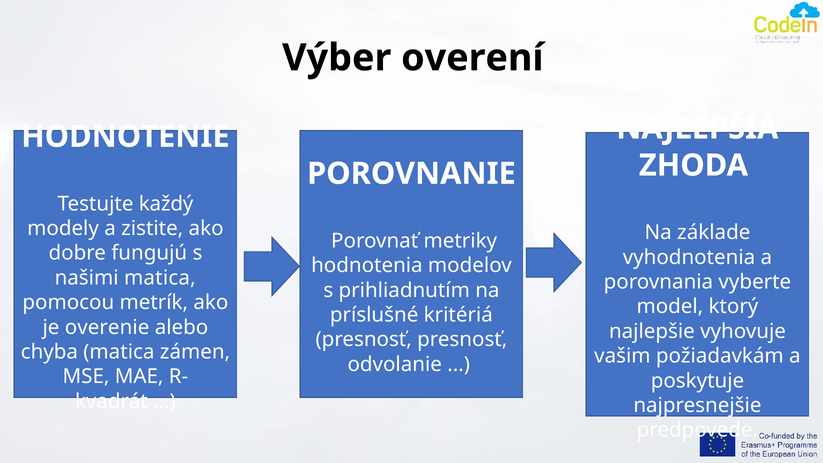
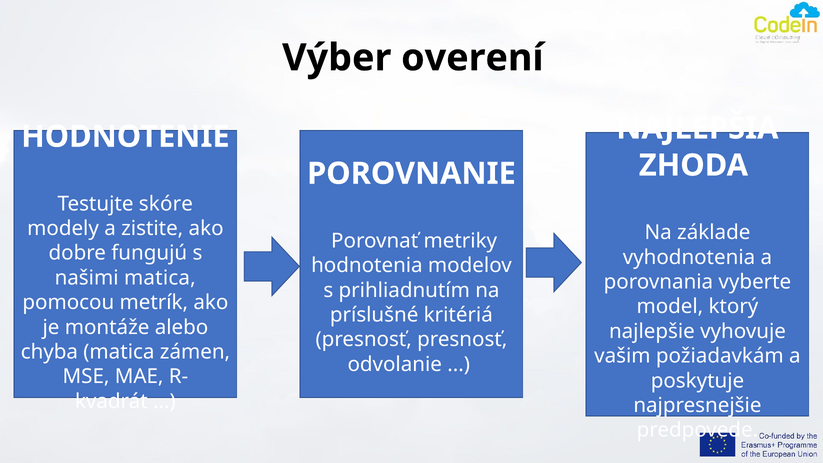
každý: každý -> skóre (166, 204)
overenie: overenie -> montáže (107, 327)
